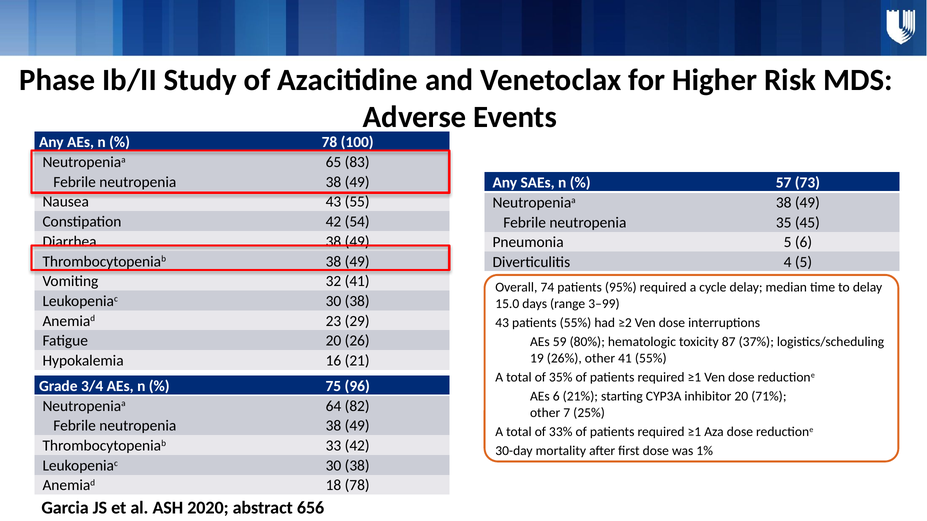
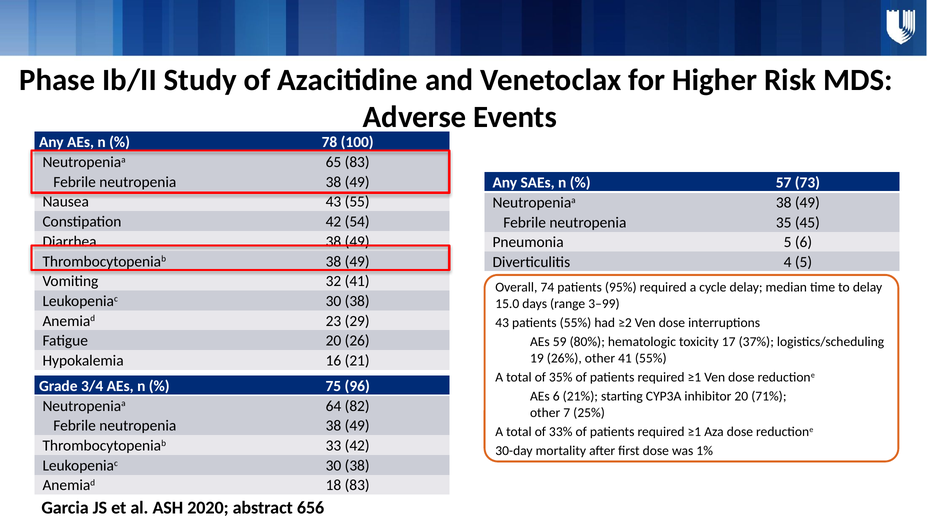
87: 87 -> 17 (729, 342)
18 78: 78 -> 83 (357, 486)
